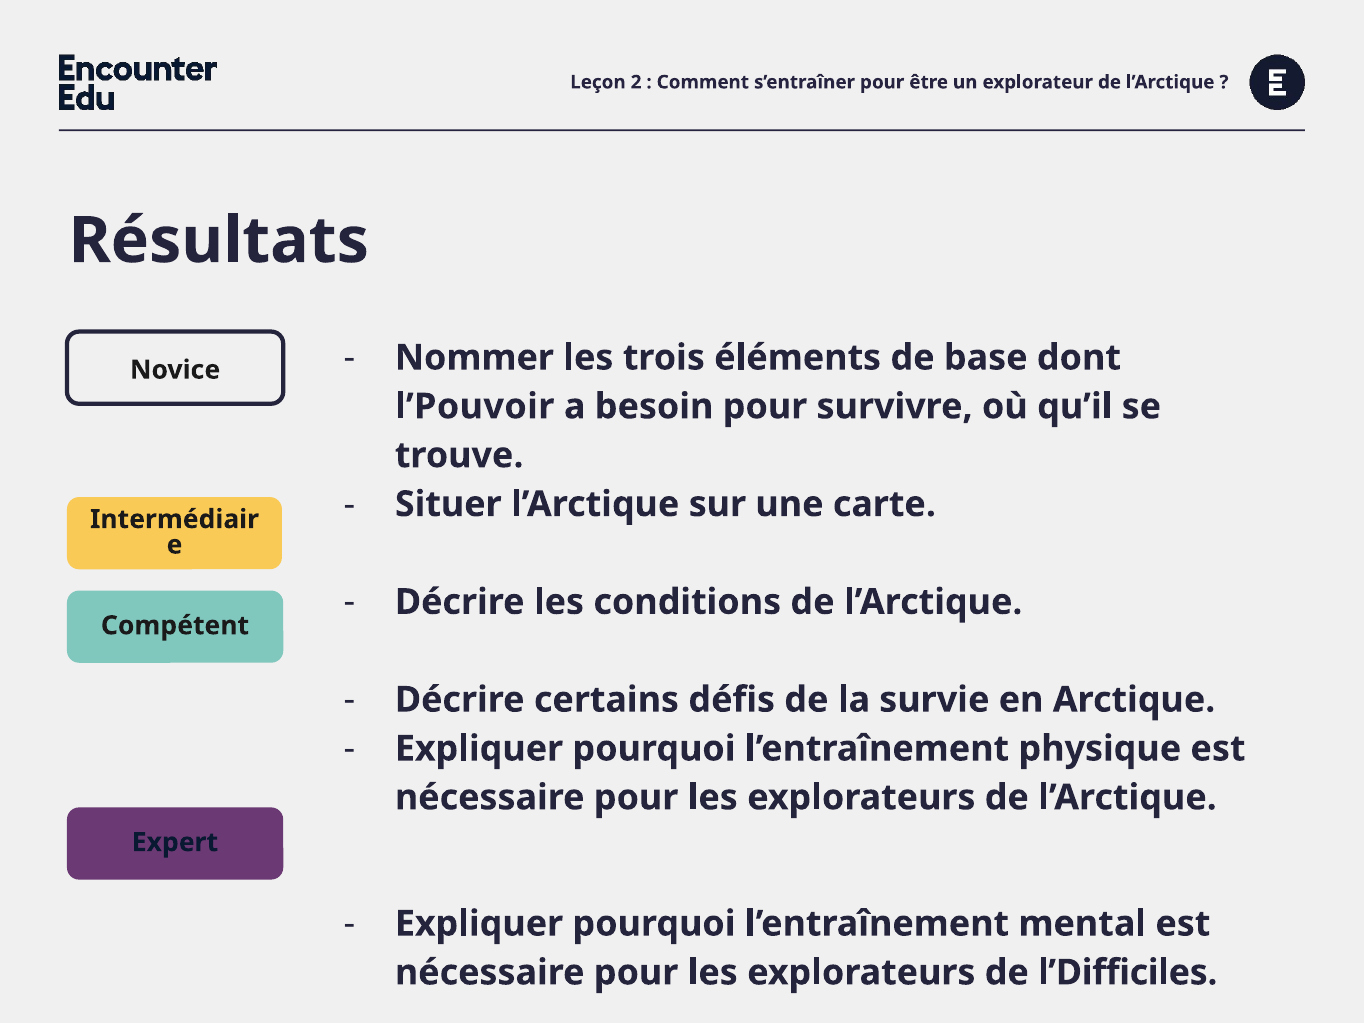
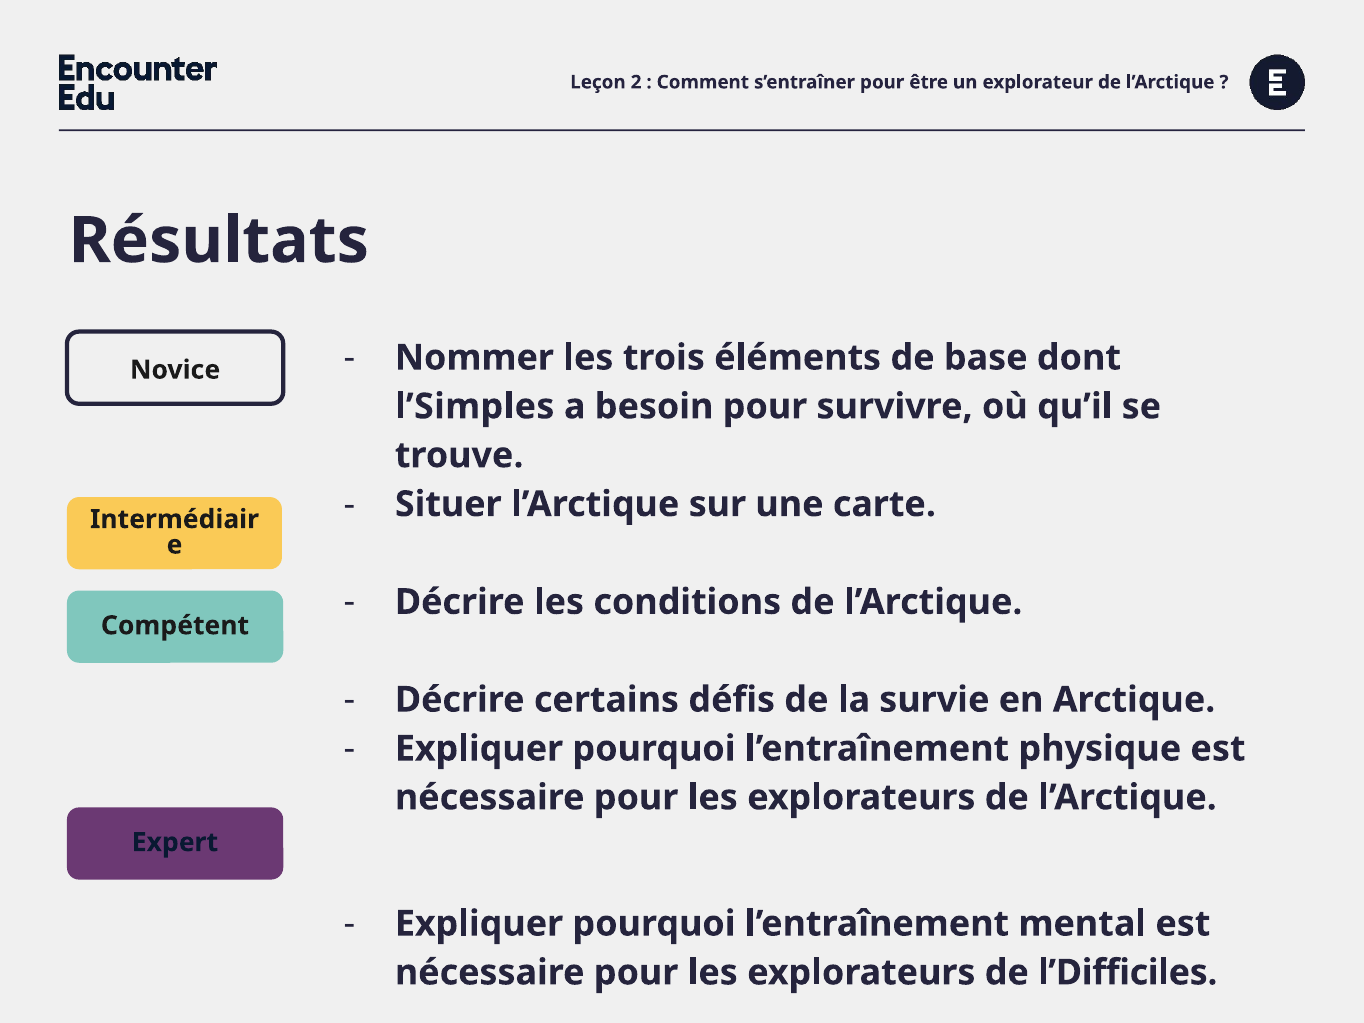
l’Pouvoir: l’Pouvoir -> l’Simples (475, 407)
